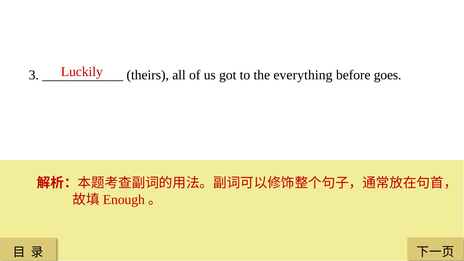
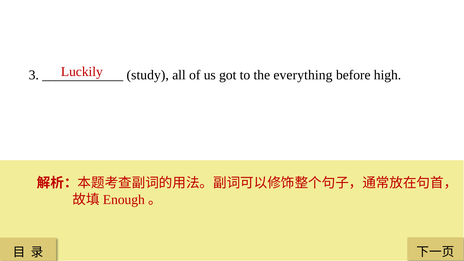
theirs: theirs -> study (148, 75)
goes: goes -> high (388, 75)
